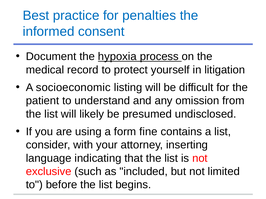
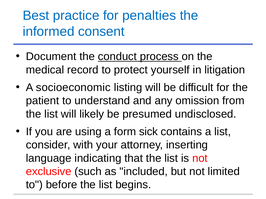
hypoxia: hypoxia -> conduct (117, 57)
fine: fine -> sick (148, 132)
